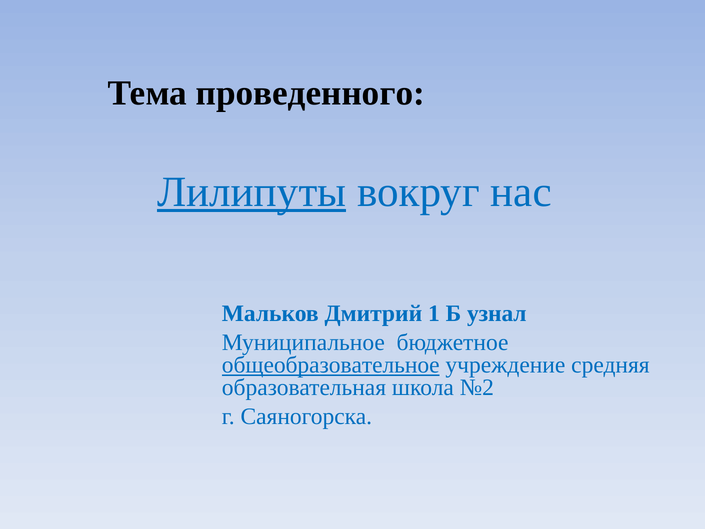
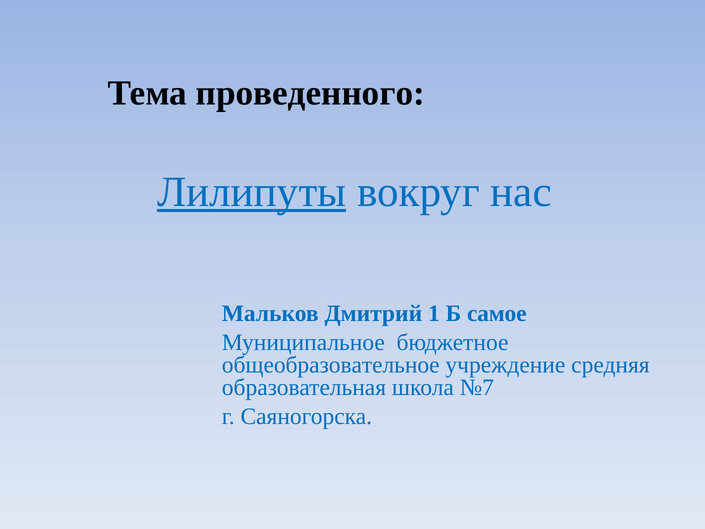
узнал: узнал -> самое (497, 313)
общеобразовательное underline: present -> none (331, 365)
№2: №2 -> №7 (477, 387)
